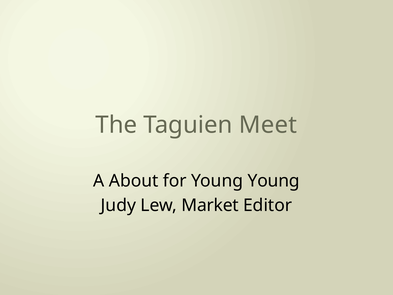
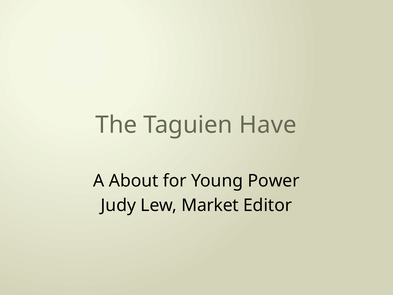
Meet: Meet -> Have (268, 125)
Young Young: Young -> Power (274, 181)
